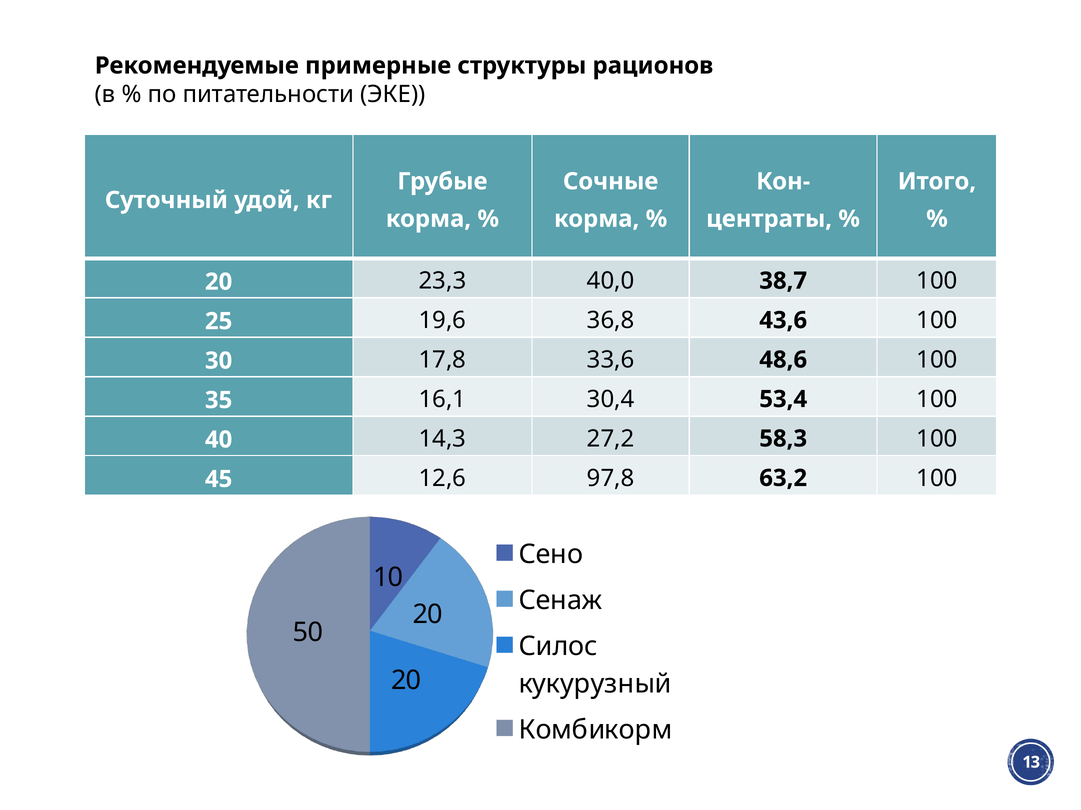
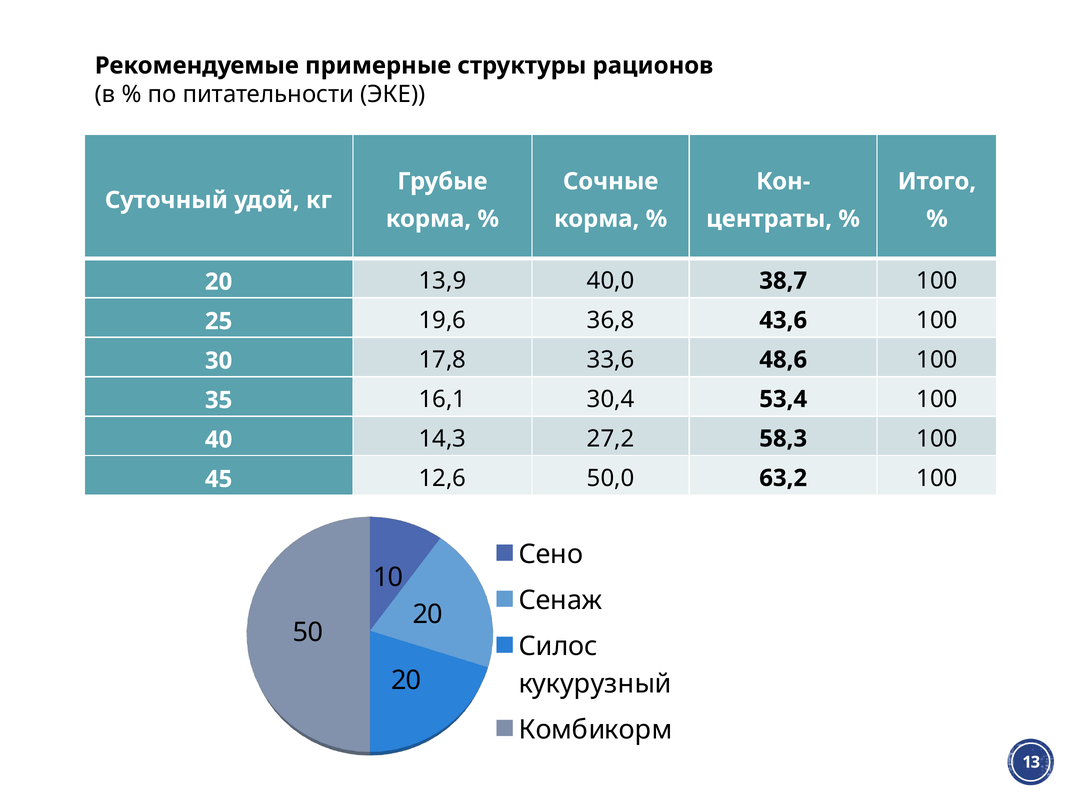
23,3: 23,3 -> 13,9 (443, 281)
97,8: 97,8 -> 50,0 (611, 479)
